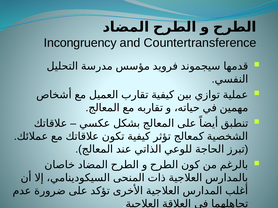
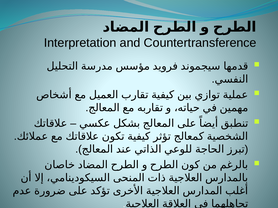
Incongruency: Incongruency -> Interpretation (80, 43)
